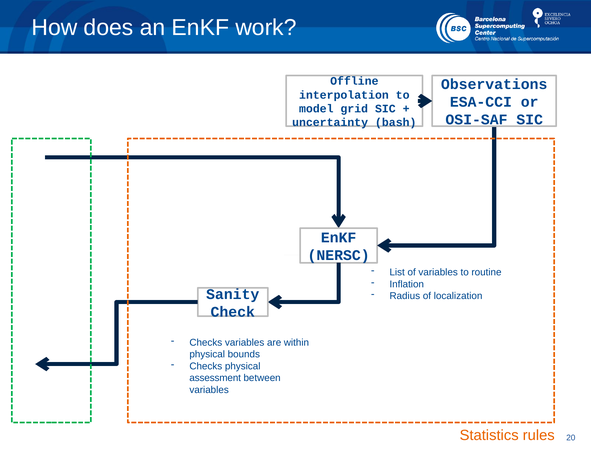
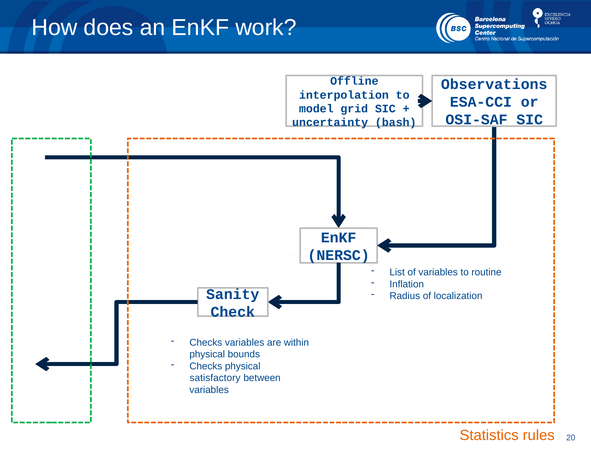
assessment: assessment -> satisfactory (215, 378)
